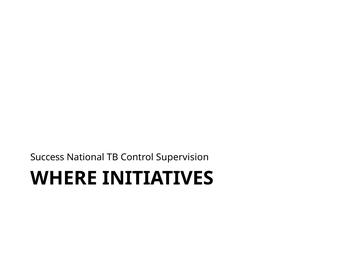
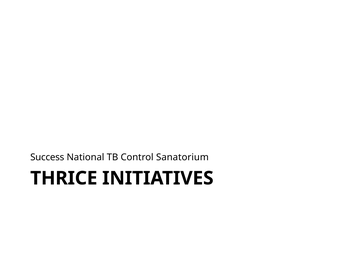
Supervision: Supervision -> Sanatorium (182, 157)
WHERE: WHERE -> THRICE (64, 178)
